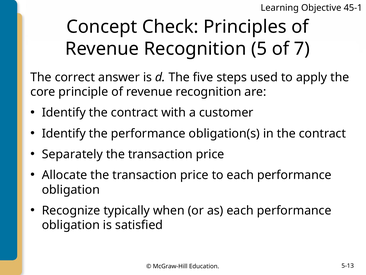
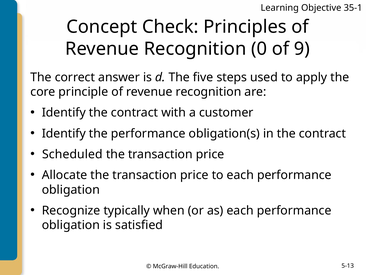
45-1: 45-1 -> 35-1 (353, 8)
5: 5 -> 0 (259, 49)
7: 7 -> 9 (302, 49)
Separately: Separately -> Scheduled (72, 154)
